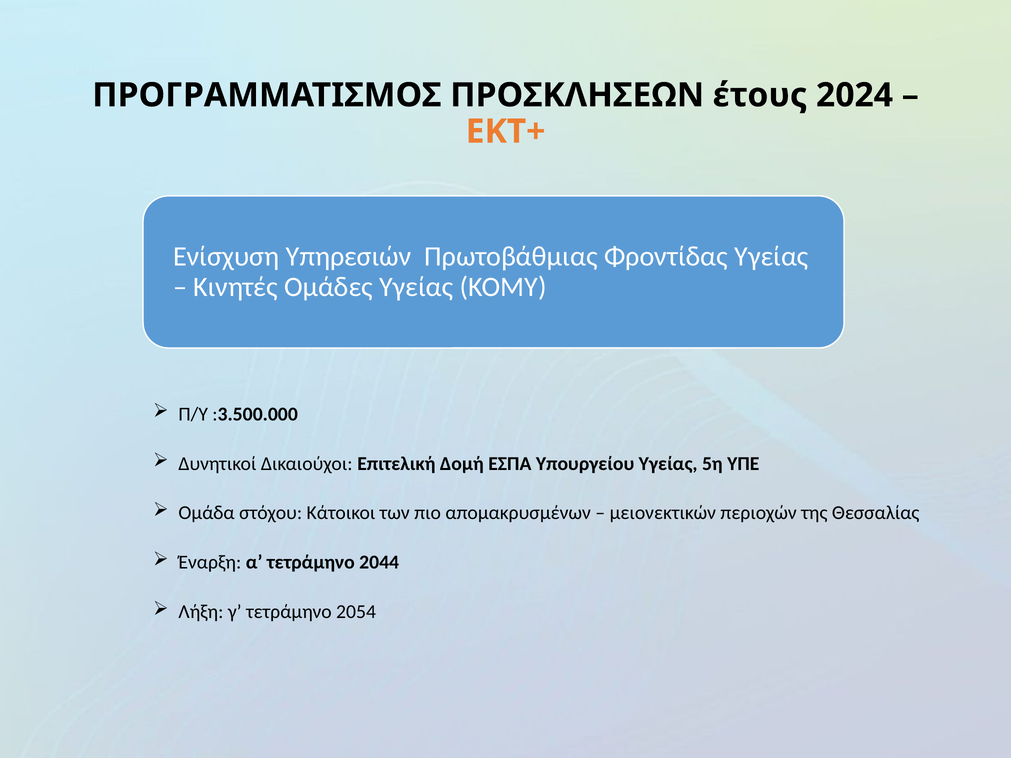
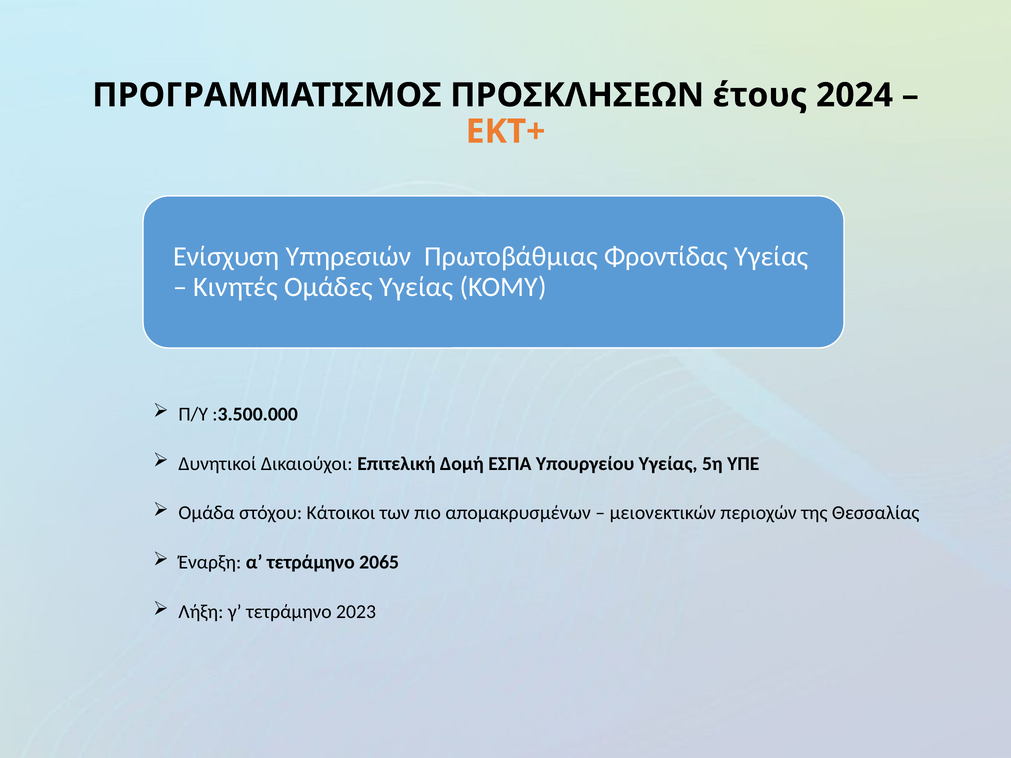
2044: 2044 -> 2065 (379, 563)
2054: 2054 -> 2023 (356, 612)
